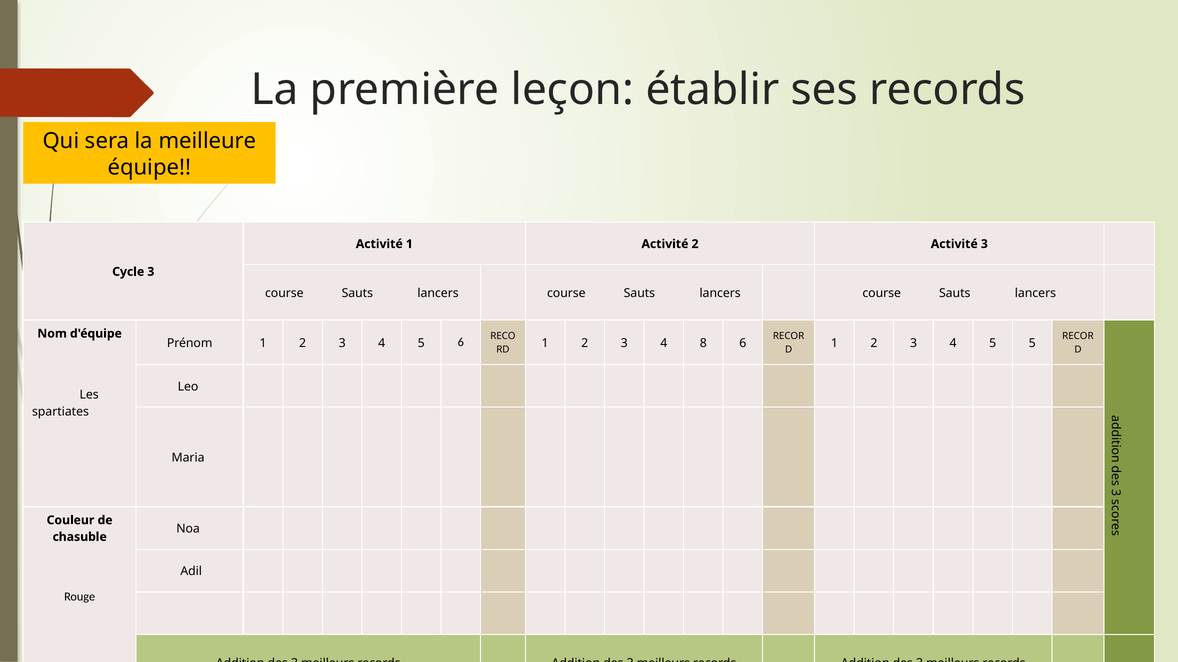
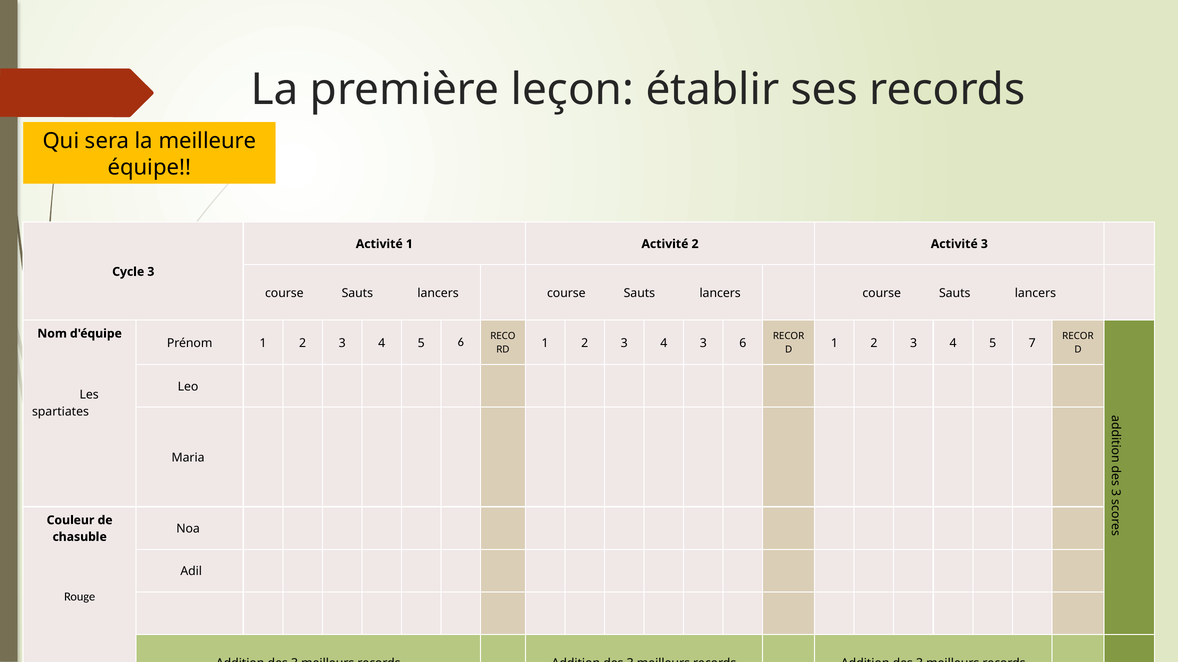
4 8: 8 -> 3 (703, 343)
5 5: 5 -> 7 (1032, 343)
